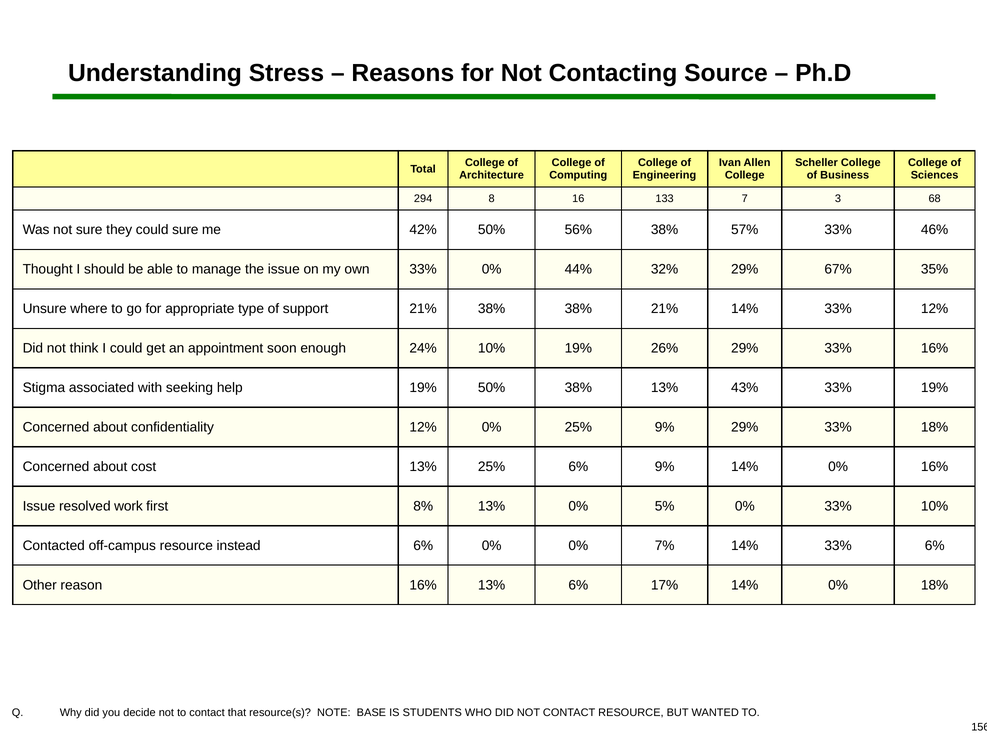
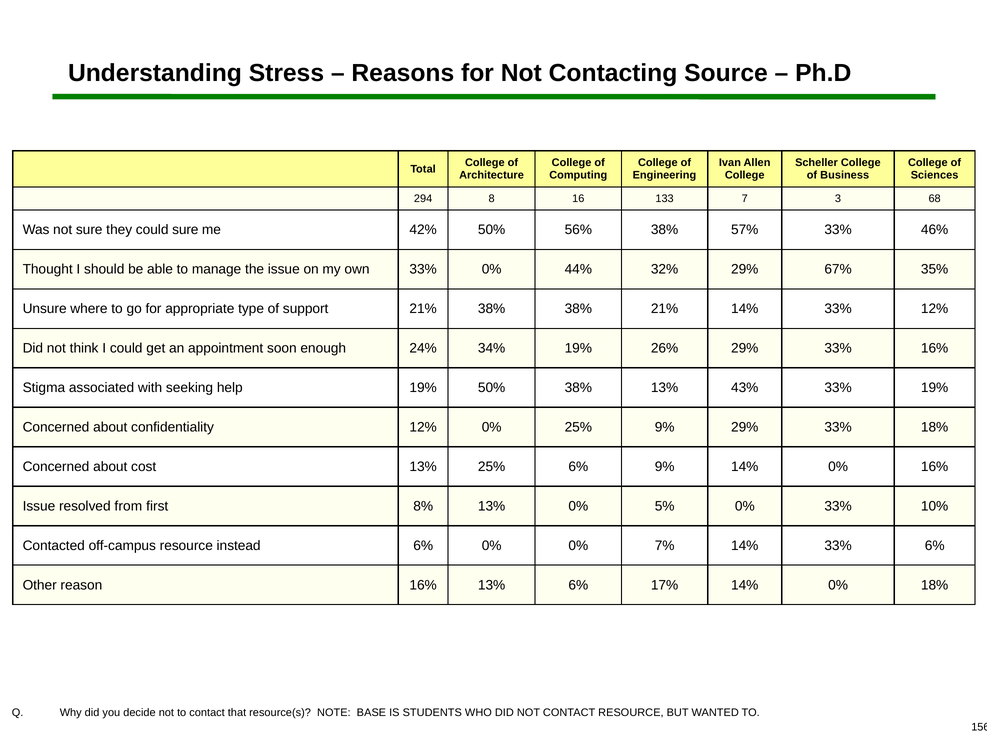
24% 10%: 10% -> 34% (492, 348)
work: work -> from (128, 506)
